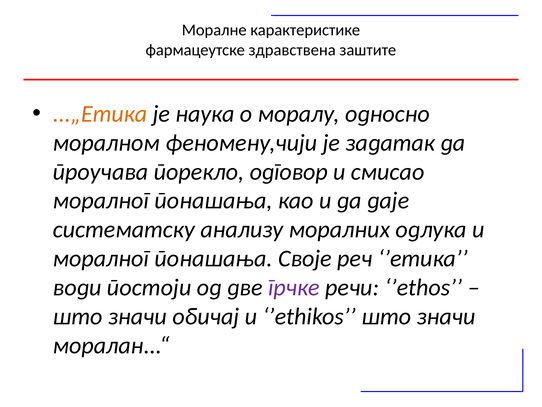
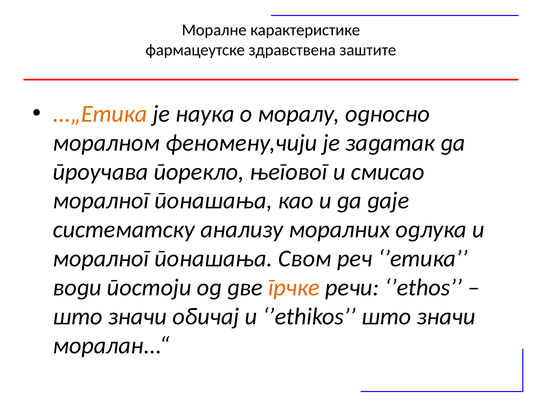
одговор: одговор -> његовог (289, 172)
Своје: Своје -> Свом (305, 258)
грчке colour: purple -> orange (294, 287)
